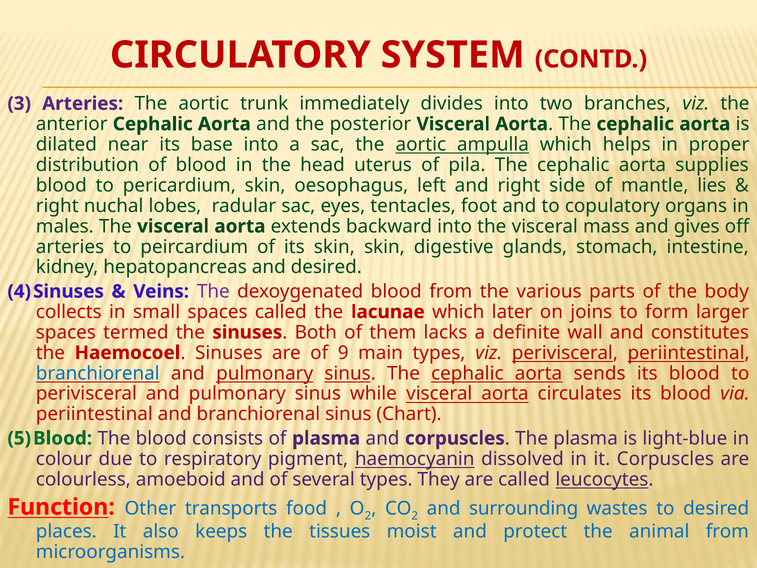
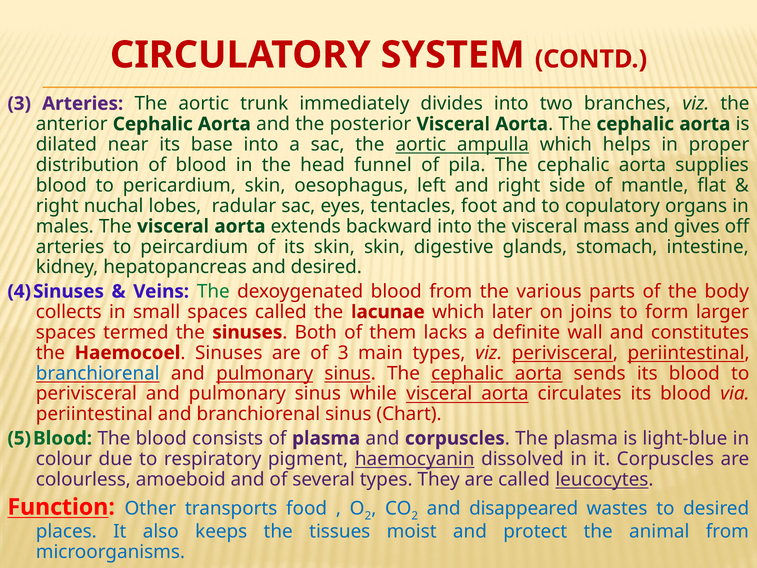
uterus: uterus -> funnel (383, 165)
lies: lies -> flat (712, 185)
The colour: purple -> green (213, 291)
of 9: 9 -> 3 (343, 353)
surrounding: surrounding -> disappeared (524, 508)
